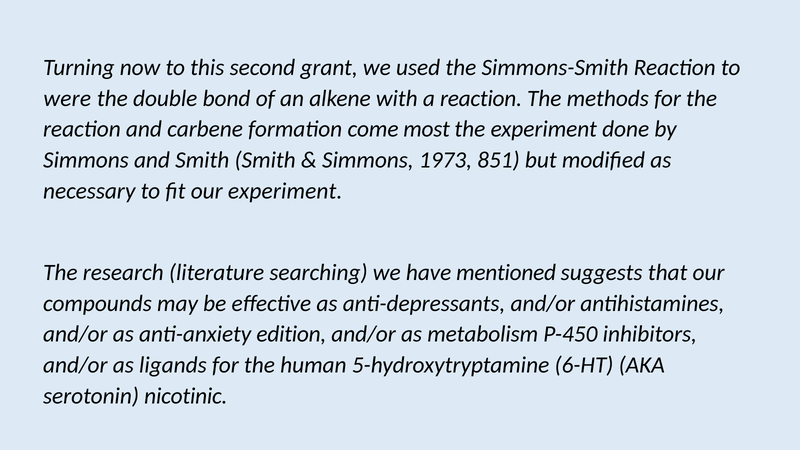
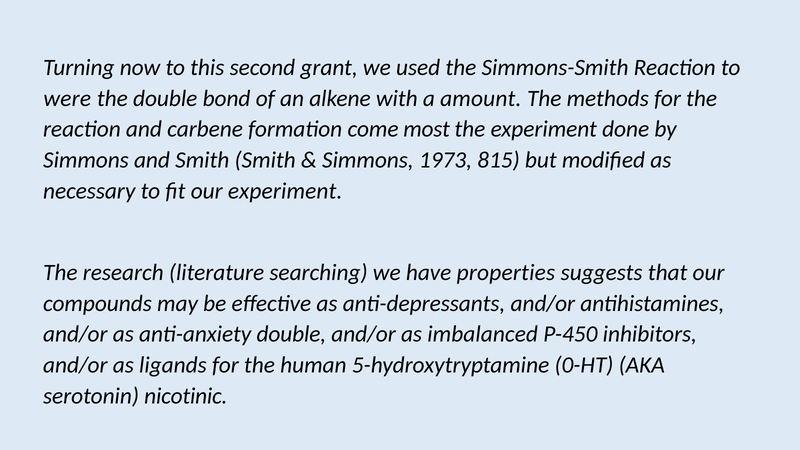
a reaction: reaction -> amount (481, 98)
851: 851 -> 815 (498, 160)
mentioned: mentioned -> properties (506, 273)
anti-anxiety edition: edition -> double (291, 334)
metabolism: metabolism -> imbalanced (483, 334)
6-HT: 6-HT -> 0-HT (584, 365)
